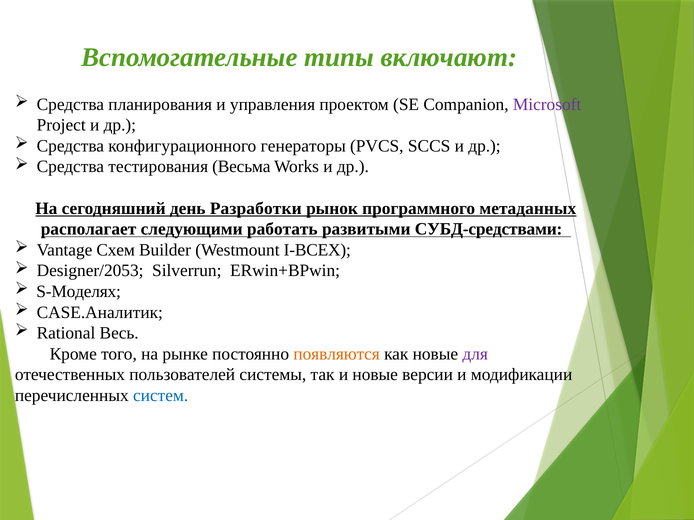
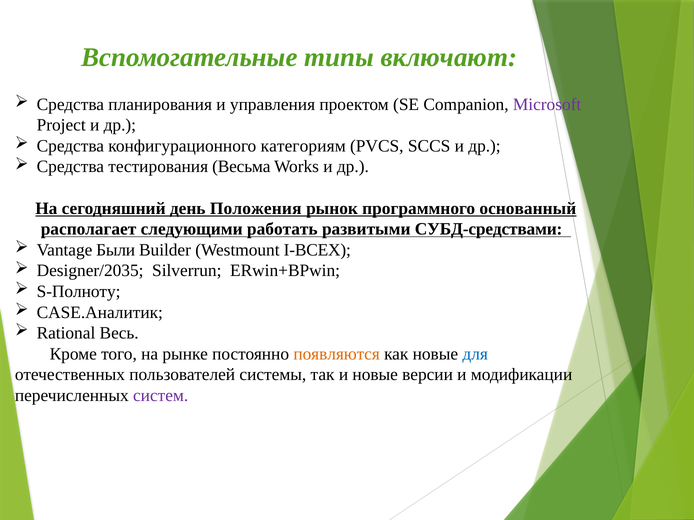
генераторы: генераторы -> категориям (303, 146)
Разработки: Разработки -> Положения (256, 209)
метаданных: метаданных -> основанный (528, 209)
Схем: Схем -> Были (116, 250)
Designer/2053: Designer/2053 -> Designer/2035 (90, 271)
S-Моделях: S-Моделях -> S-Полноту (79, 292)
для colour: purple -> blue (475, 354)
систем colour: blue -> purple (161, 396)
